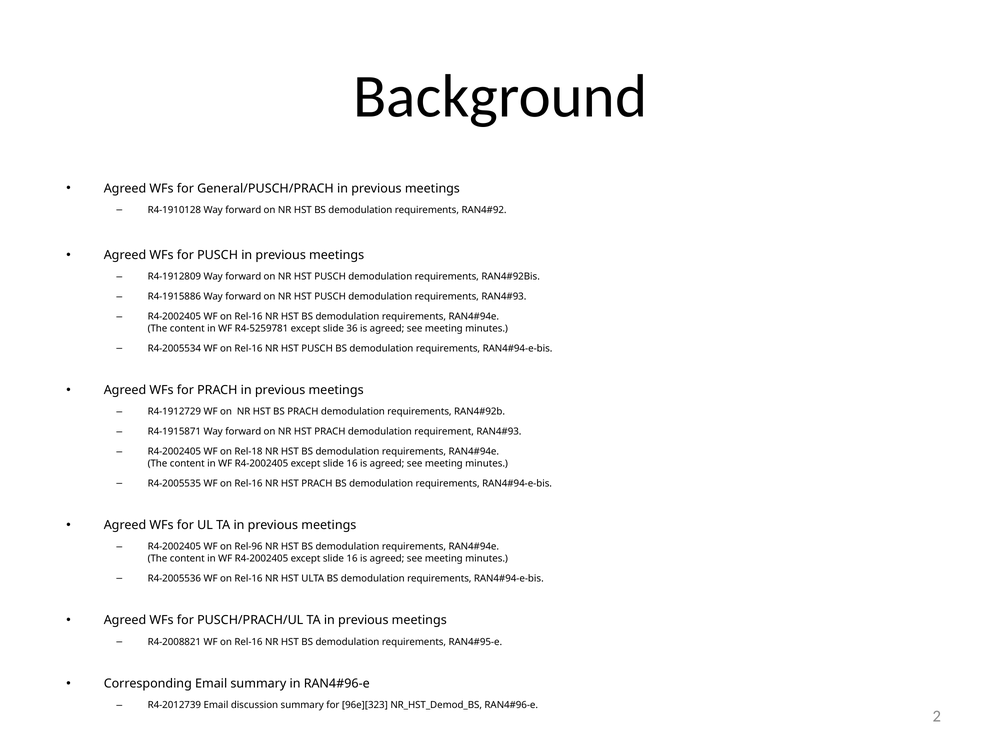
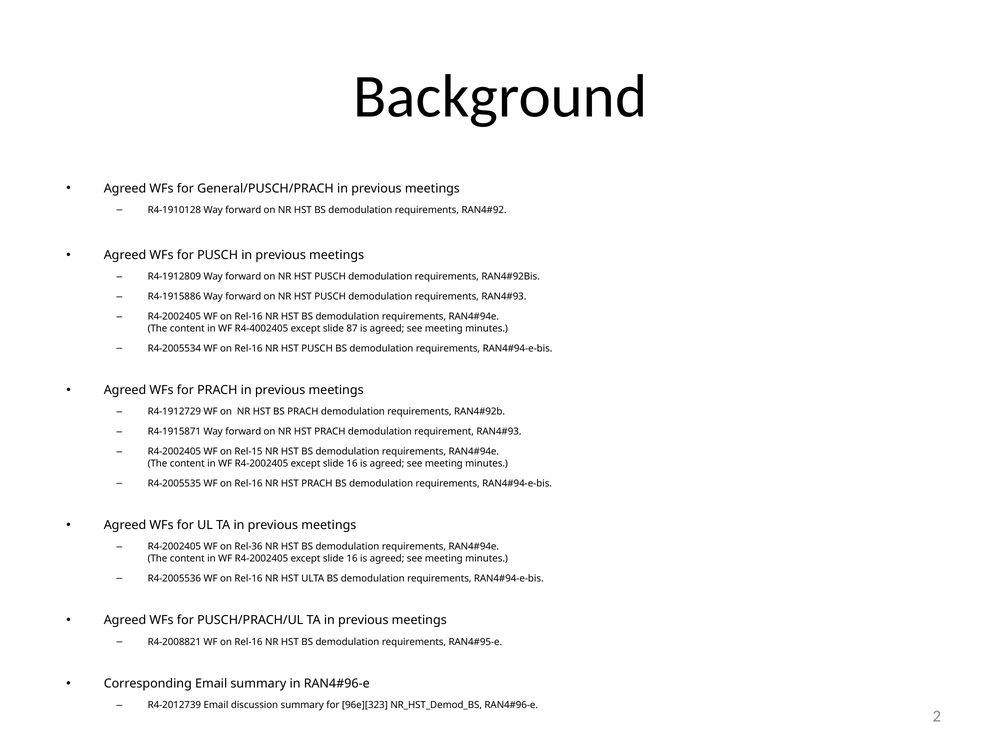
R4-5259781: R4-5259781 -> R4-4002405 (261, 329)
36: 36 -> 87 (352, 329)
Rel-18: Rel-18 -> Rel-15 (248, 452)
Rel-96: Rel-96 -> Rel-36 (248, 547)
